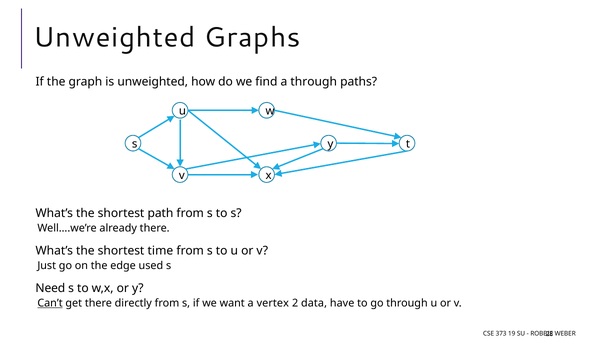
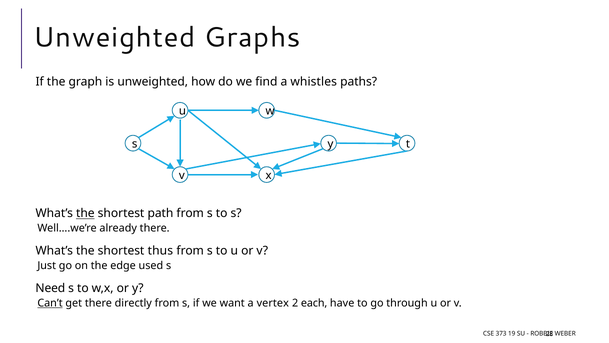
a through: through -> whistles (314, 82)
the underline: none -> present (85, 213)
time: time -> thus (160, 251)
data: data -> each (314, 303)
